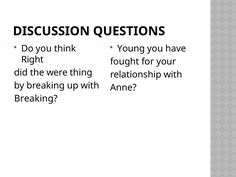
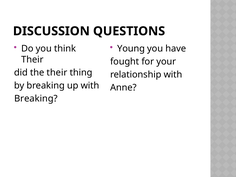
Right: Right -> Their (32, 60)
the were: were -> their (57, 73)
